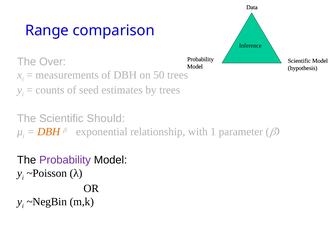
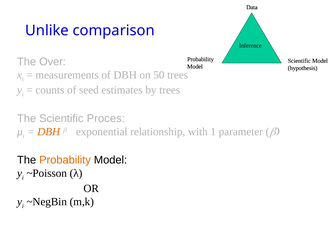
Range: Range -> Unlike (47, 31)
Should: Should -> Proces (106, 118)
Probability colour: purple -> orange (65, 160)
